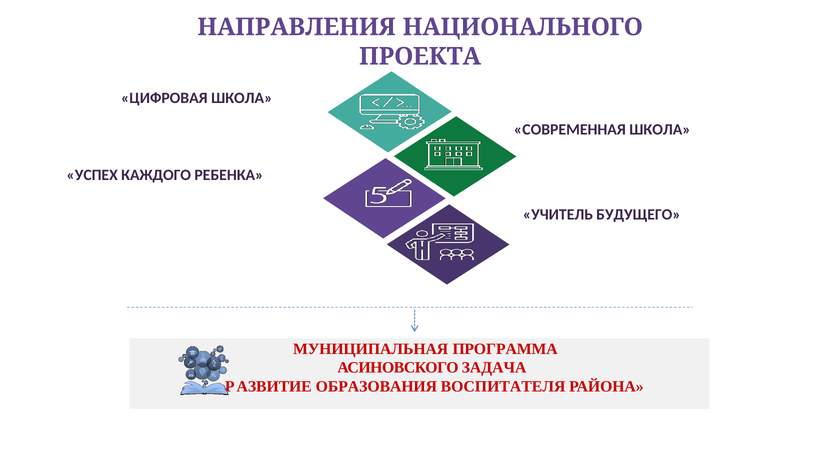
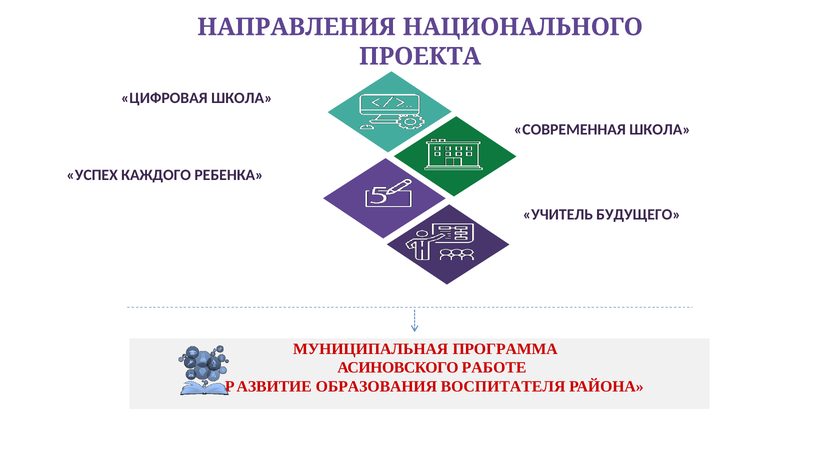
ЗАДАЧА: ЗАДАЧА -> РАБОТЕ (494, 368)
